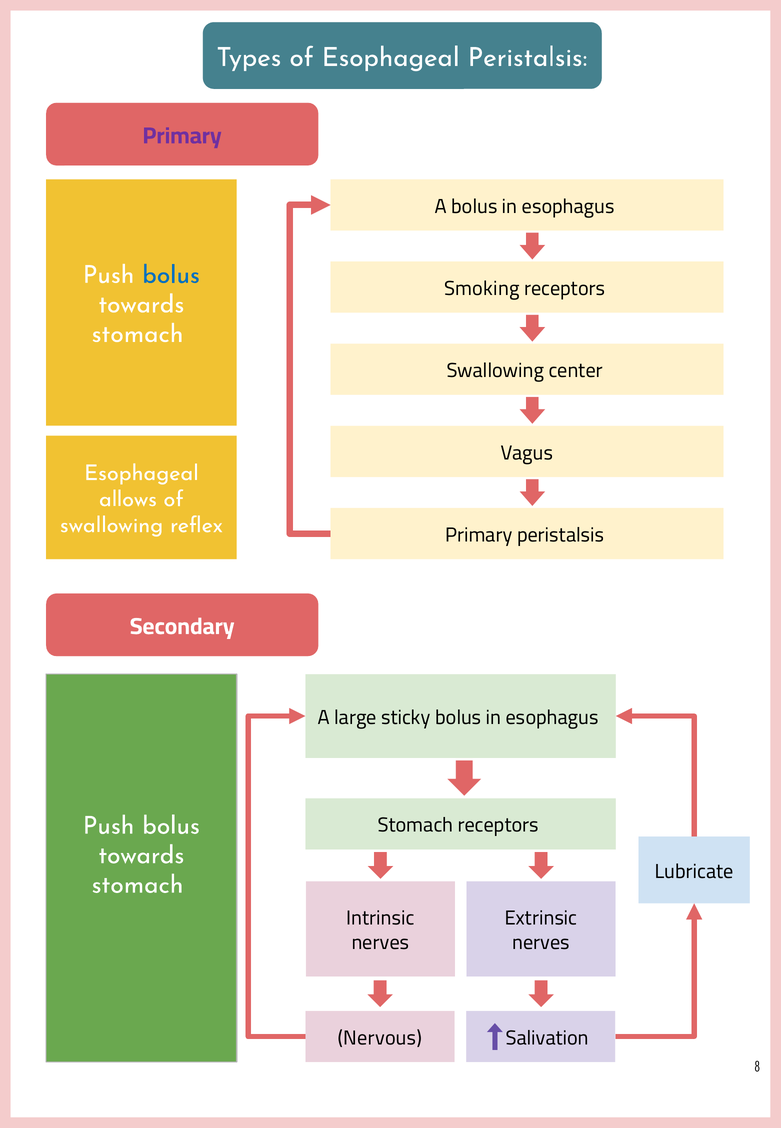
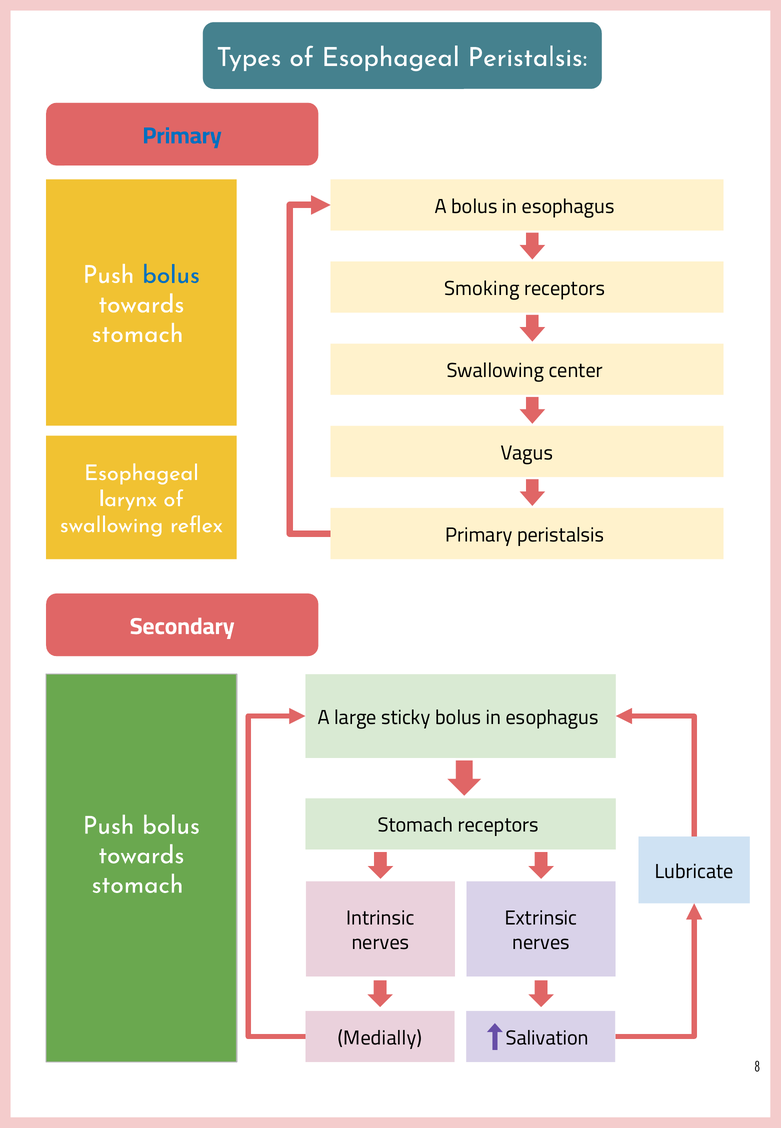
Primary colour: purple -> blue (182, 136)
allows: allows -> larynx (128, 499)
Nervous: Nervous -> Medially (380, 1038)
